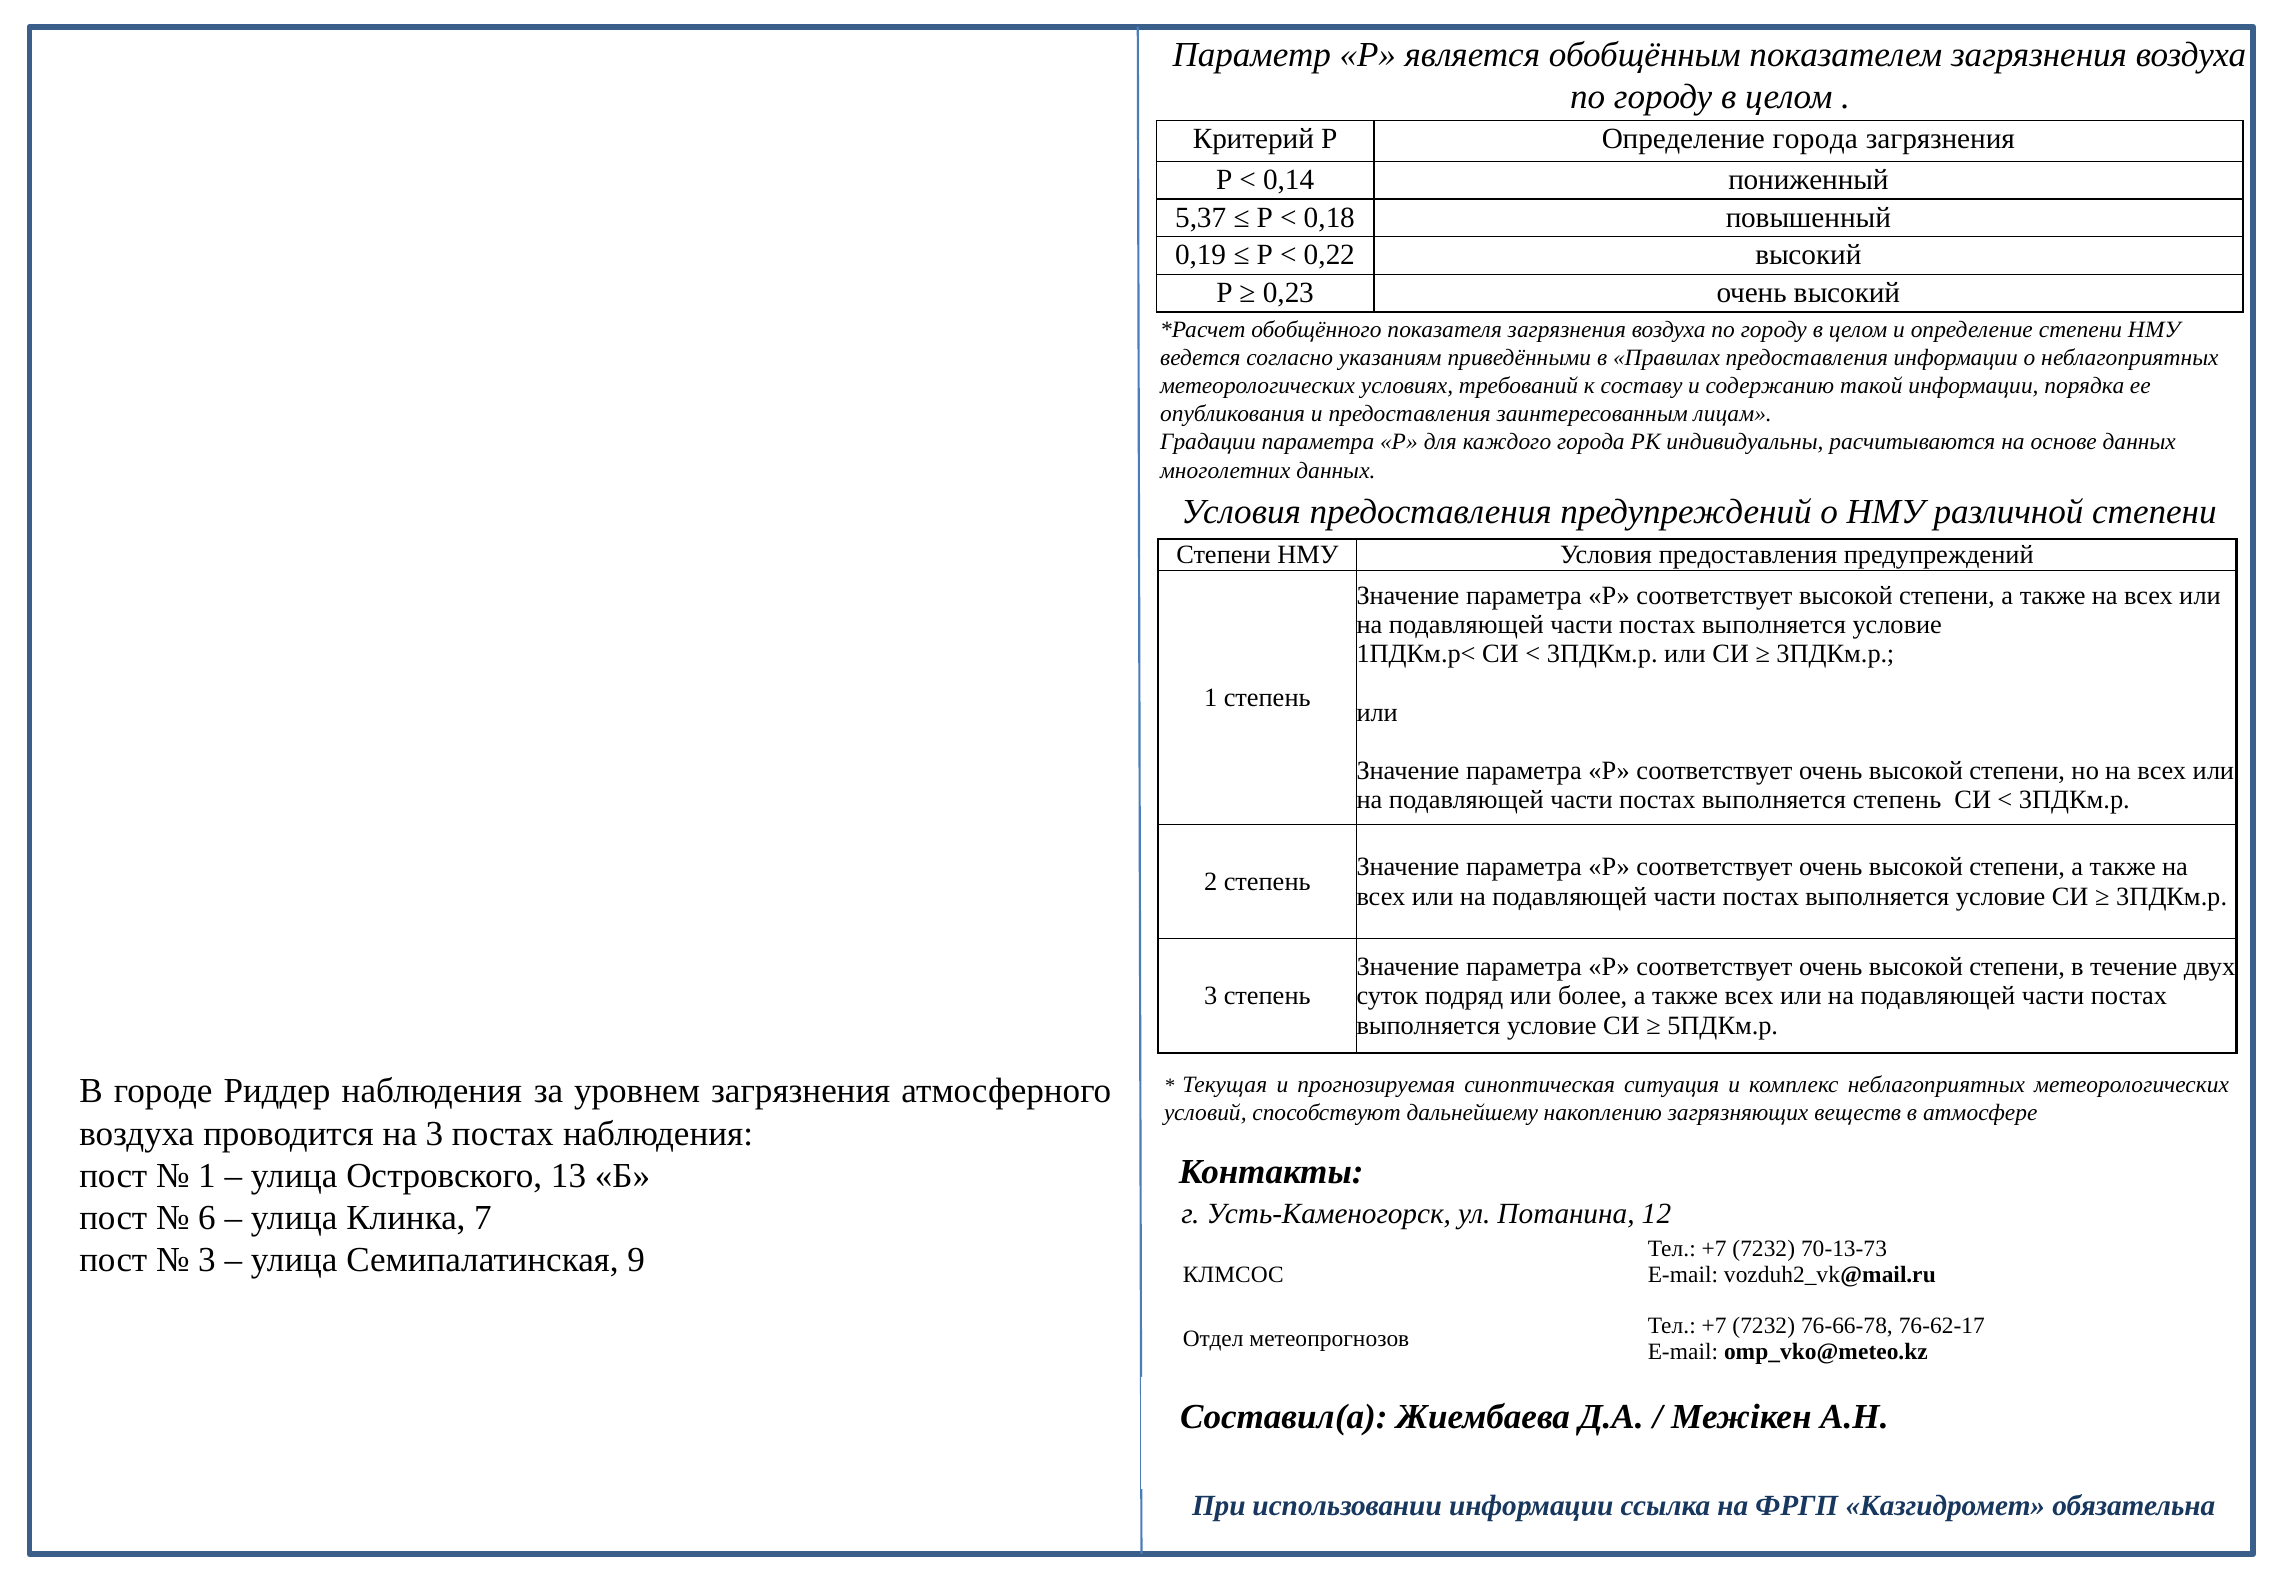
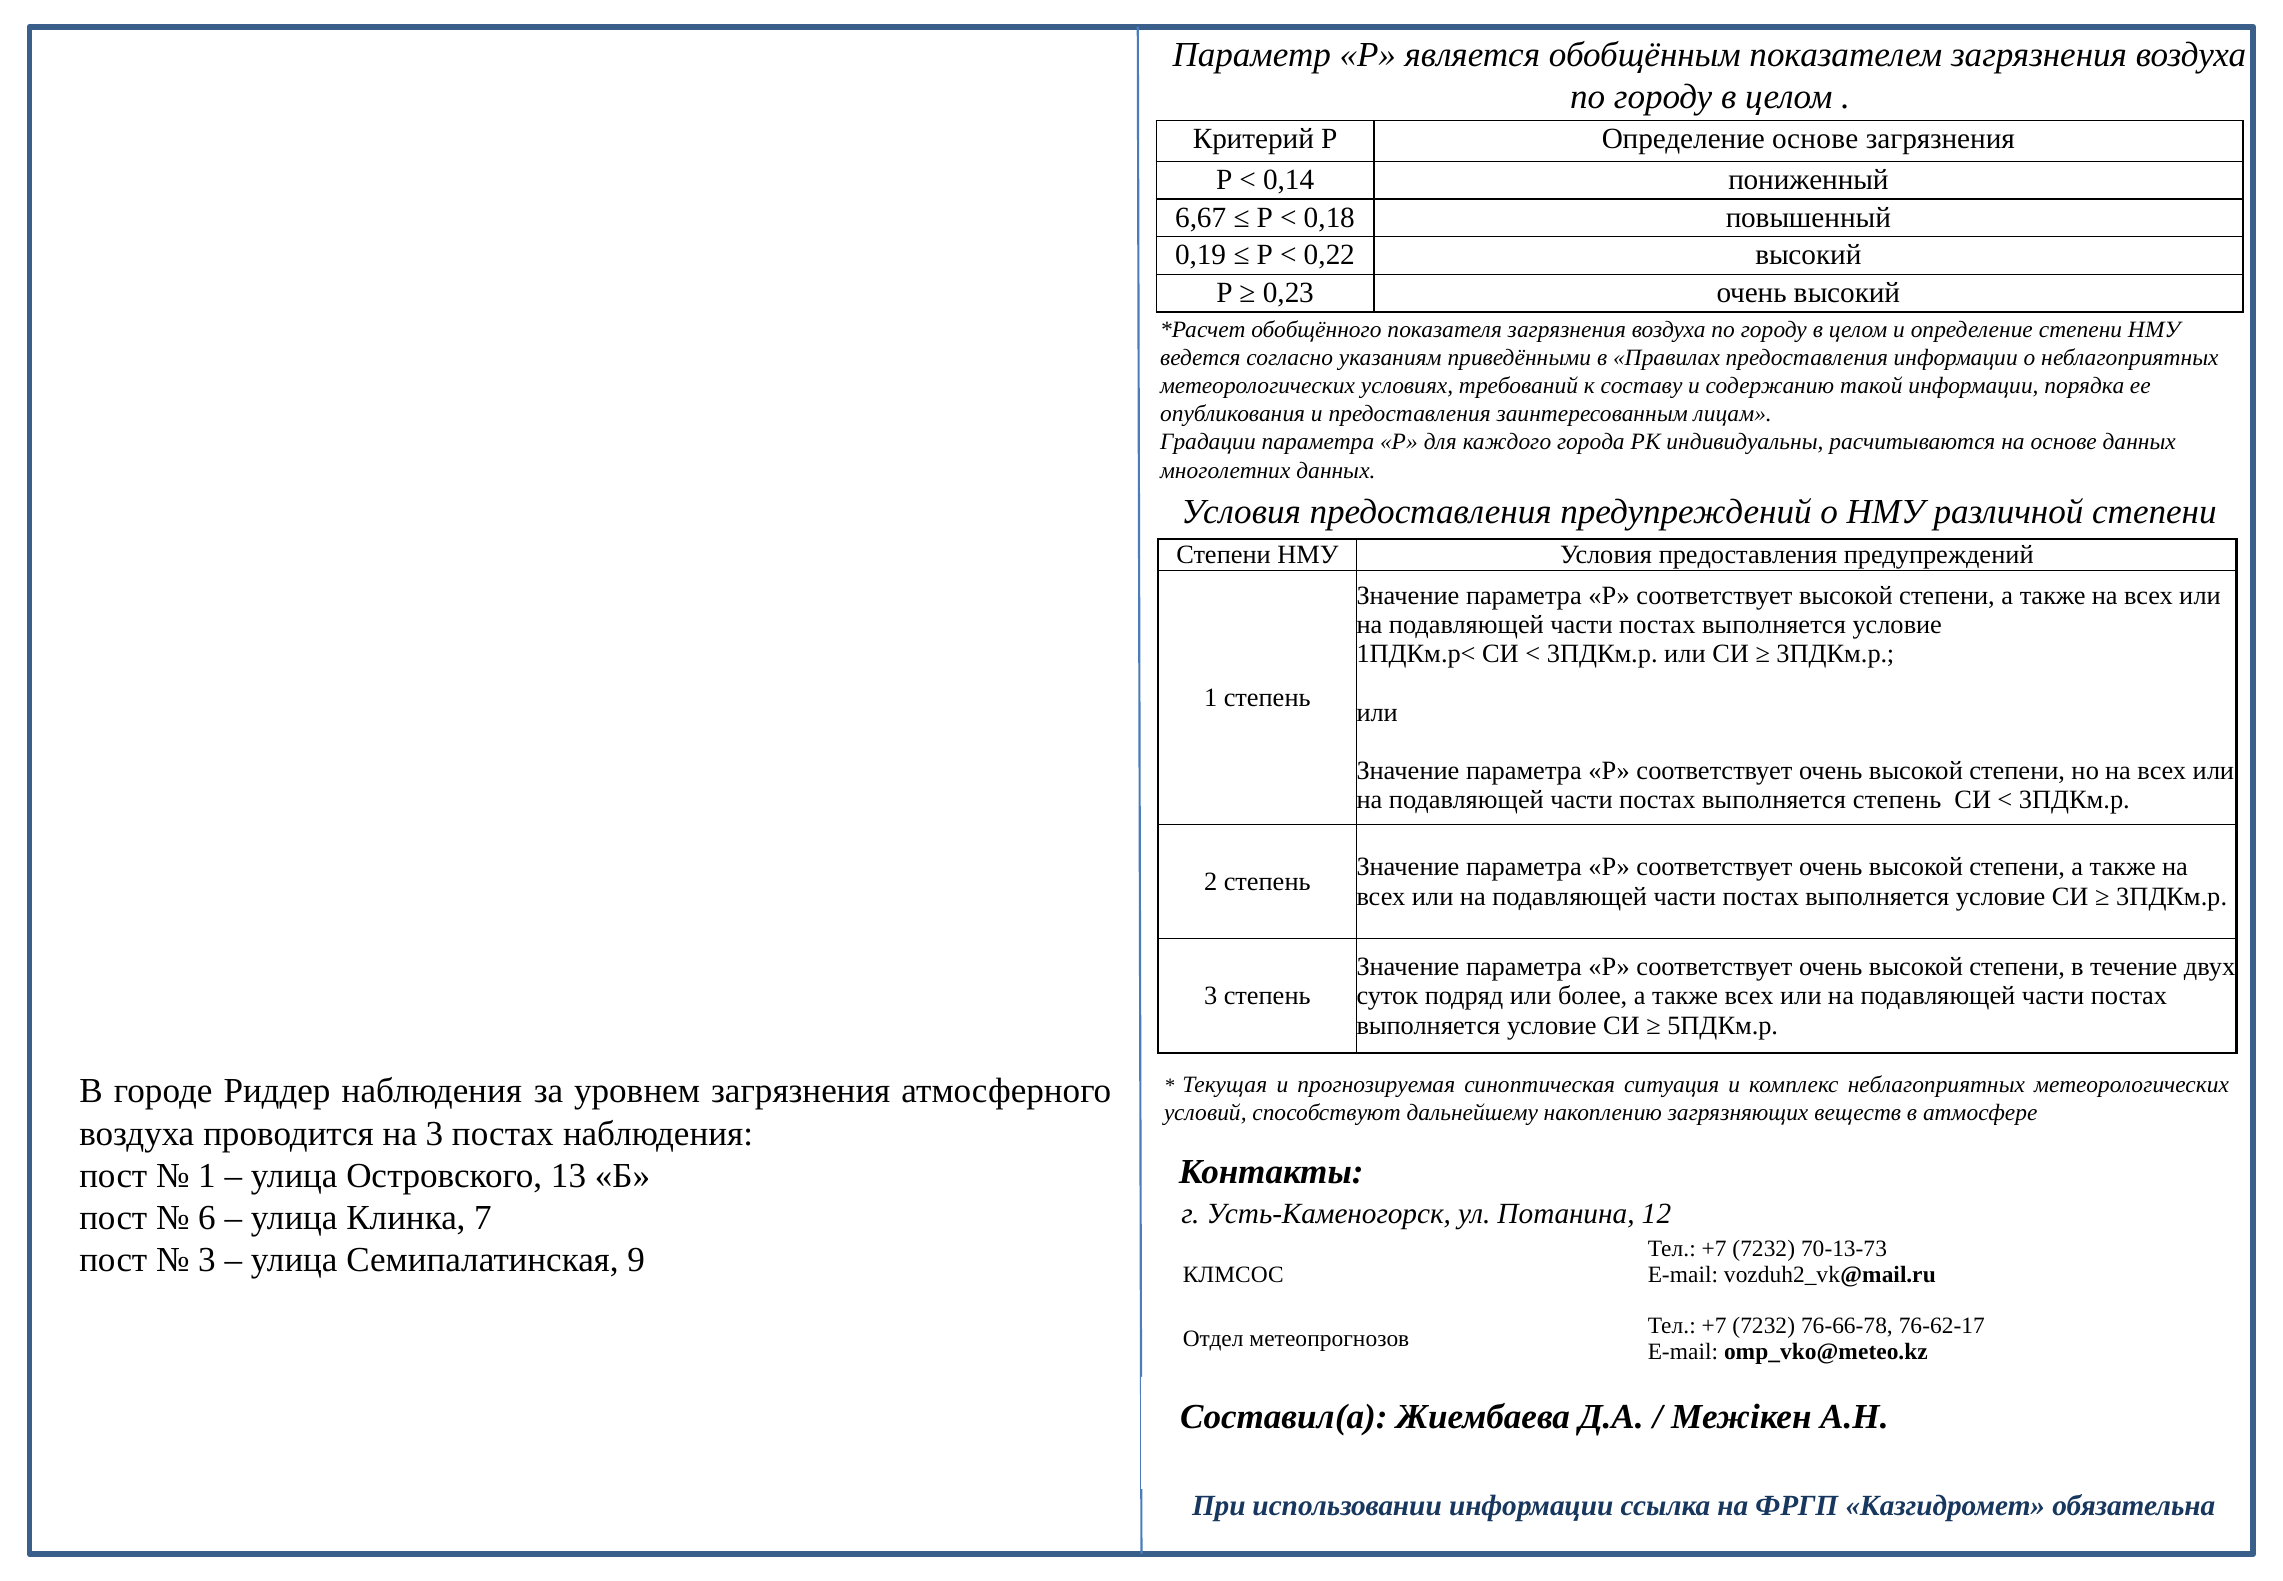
Определение города: города -> основе (1815, 139)
5,37: 5,37 -> 6,67 (1201, 217)
